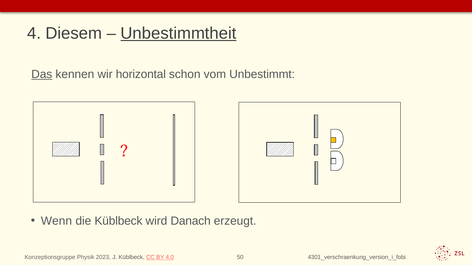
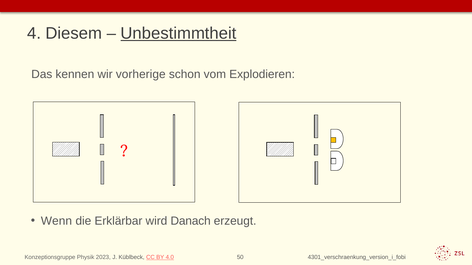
Das underline: present -> none (42, 74)
horizontal: horizontal -> vorherige (141, 74)
Unbestimmt: Unbestimmt -> Explodieren (262, 74)
die Küblbeck: Küblbeck -> Erklärbar (118, 221)
